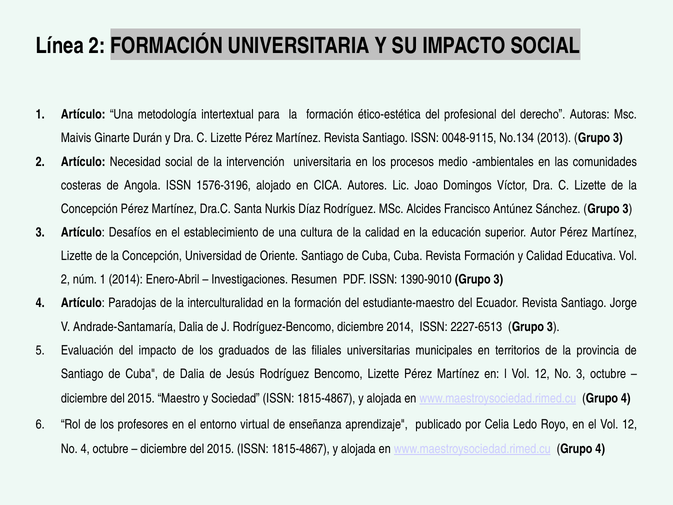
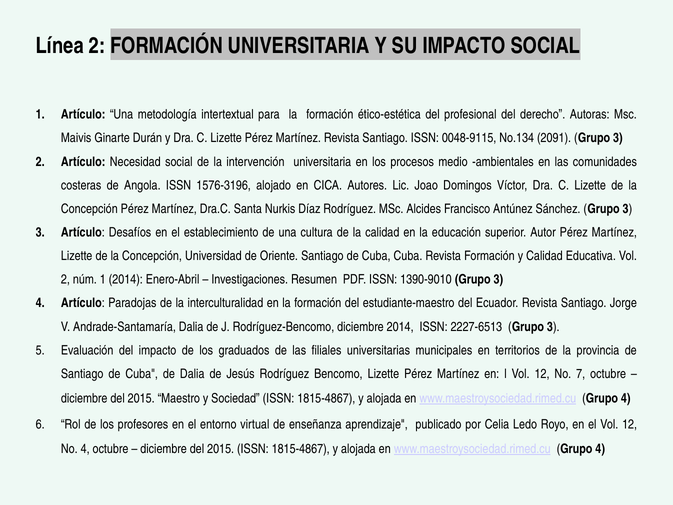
2013: 2013 -> 2091 (554, 138)
No 3: 3 -> 7 (581, 374)
